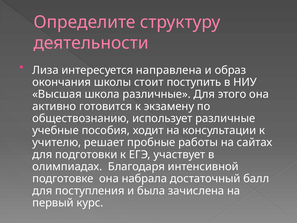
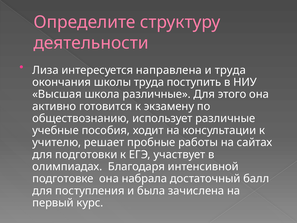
и образ: образ -> труда (230, 70)
школы стоит: стоит -> труда (149, 82)
